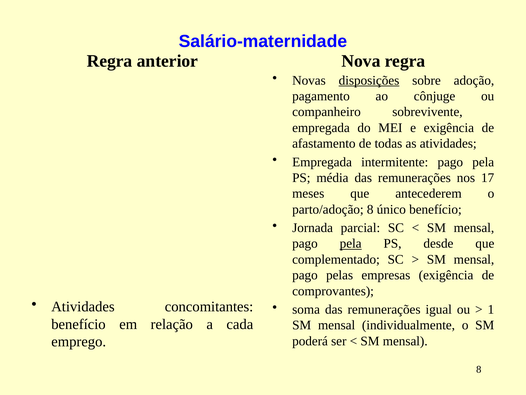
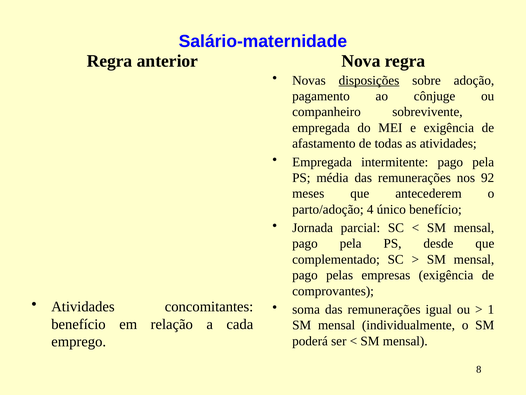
17: 17 -> 92 (488, 178)
parto/adoção 8: 8 -> 4 (370, 209)
pela underline: present -> none (351, 243)
